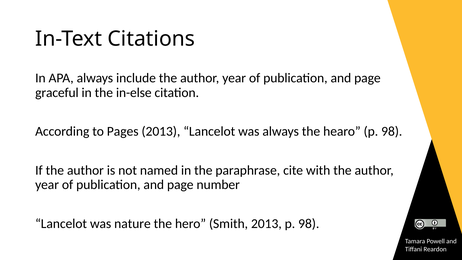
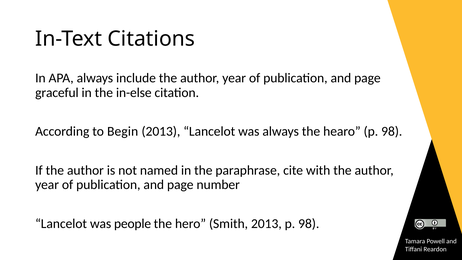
Pages: Pages -> Begin (123, 131)
nature: nature -> people (133, 223)
